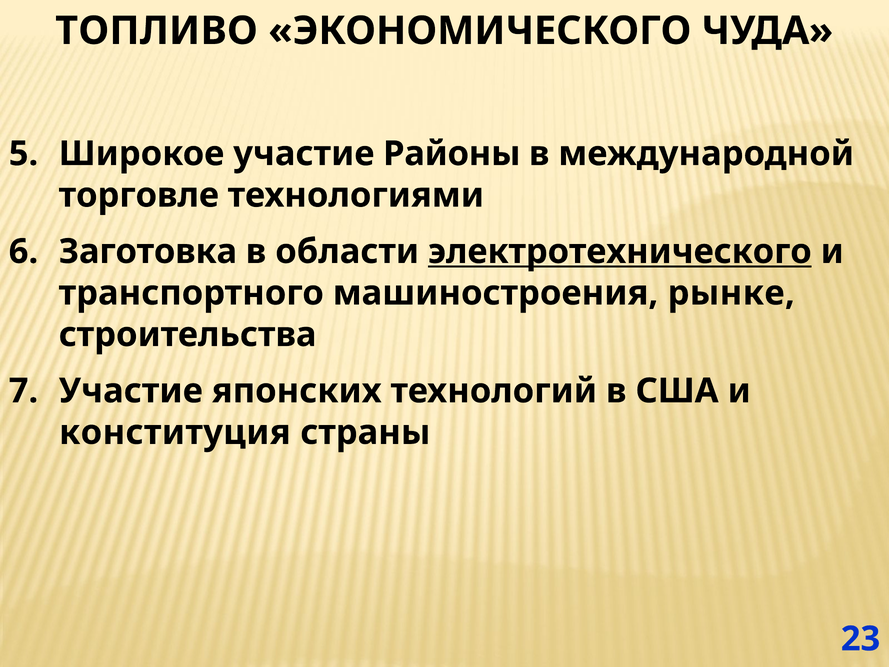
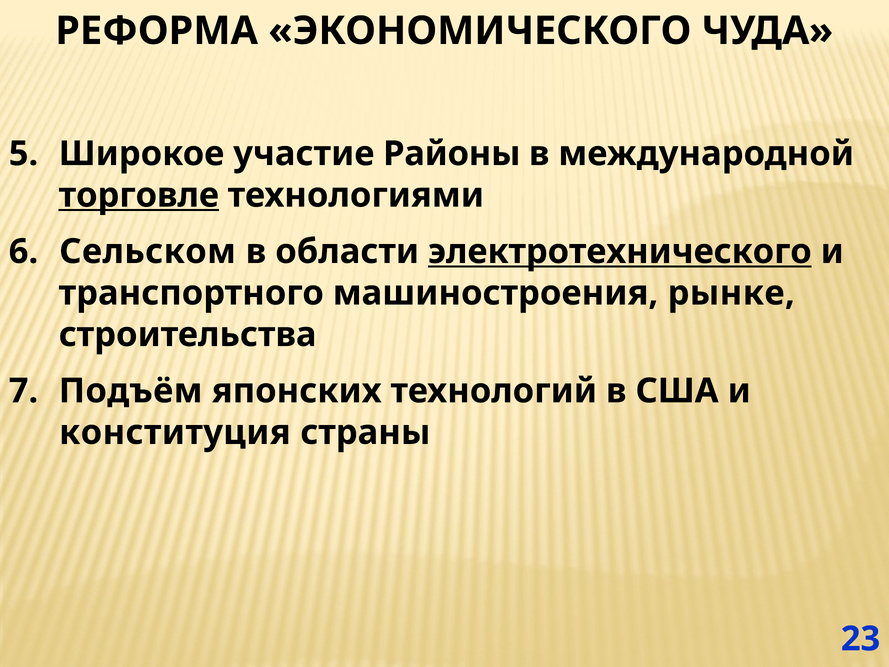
ТОПЛИВО: ТОПЛИВО -> РЕФОРМА (157, 31)
торговле underline: none -> present (139, 195)
Заготовка: Заготовка -> Сельском (148, 251)
Участие: Участие -> Подъём (131, 391)
